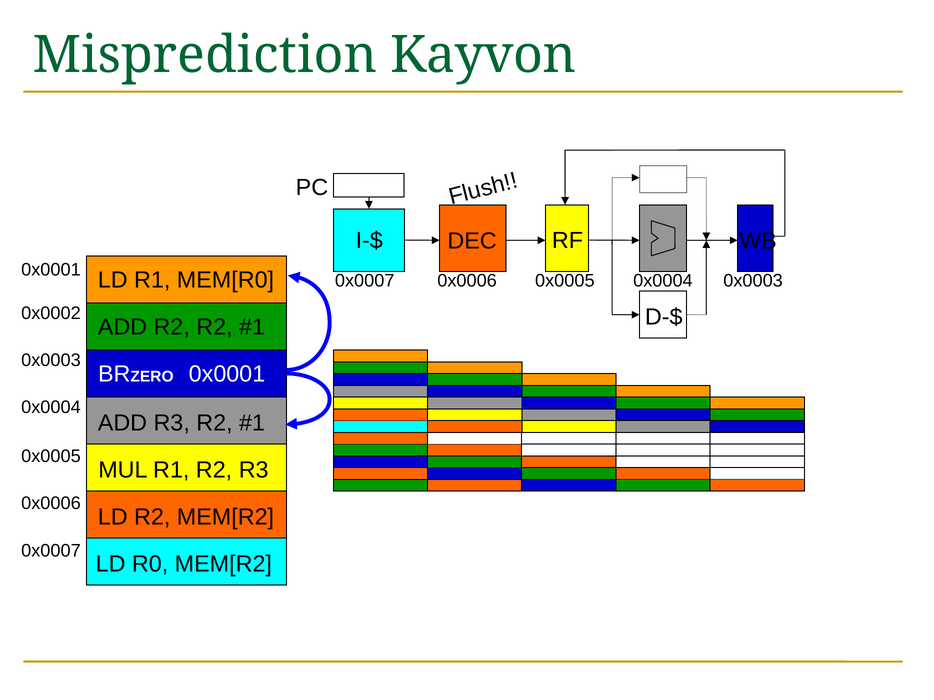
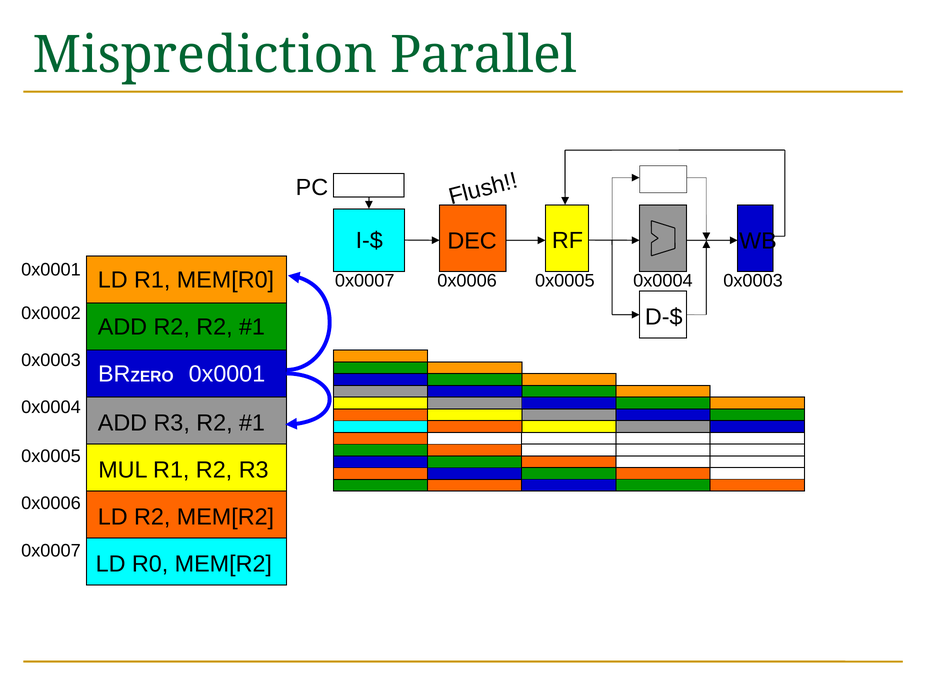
Kayvon: Kayvon -> Parallel (483, 55)
